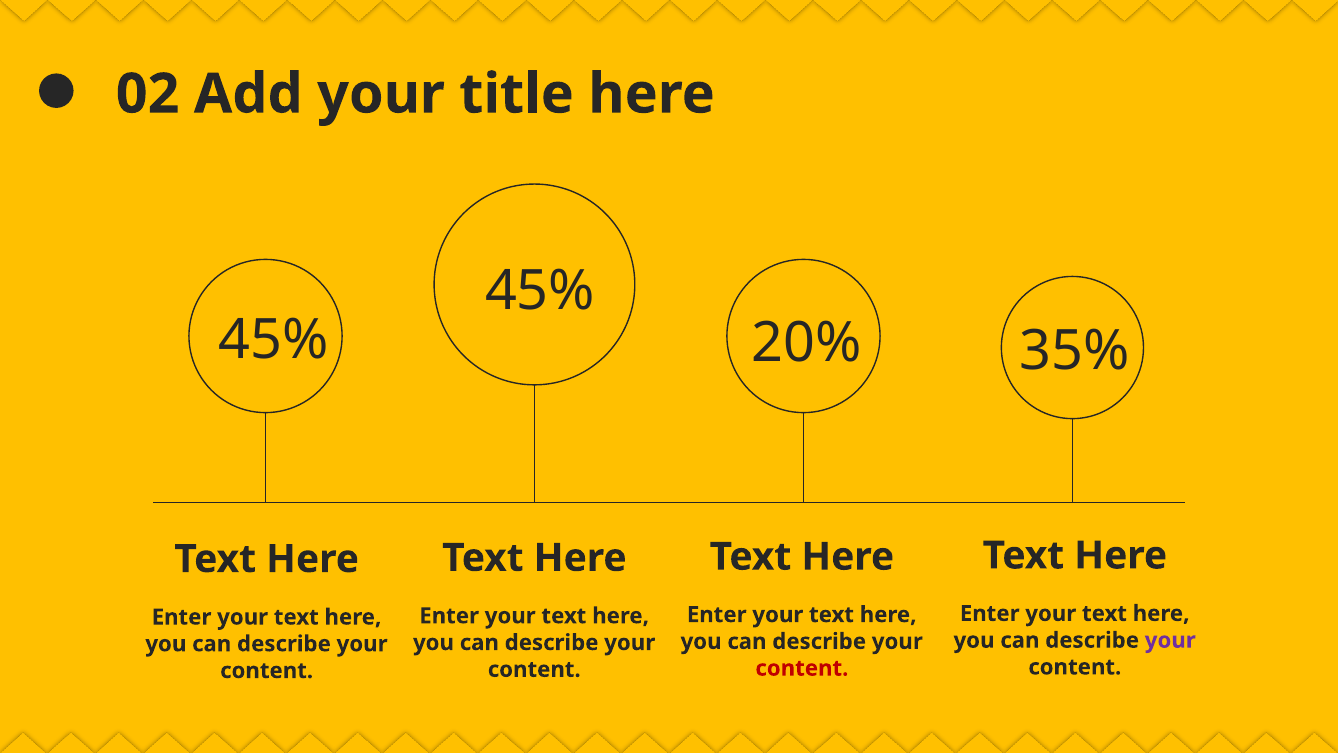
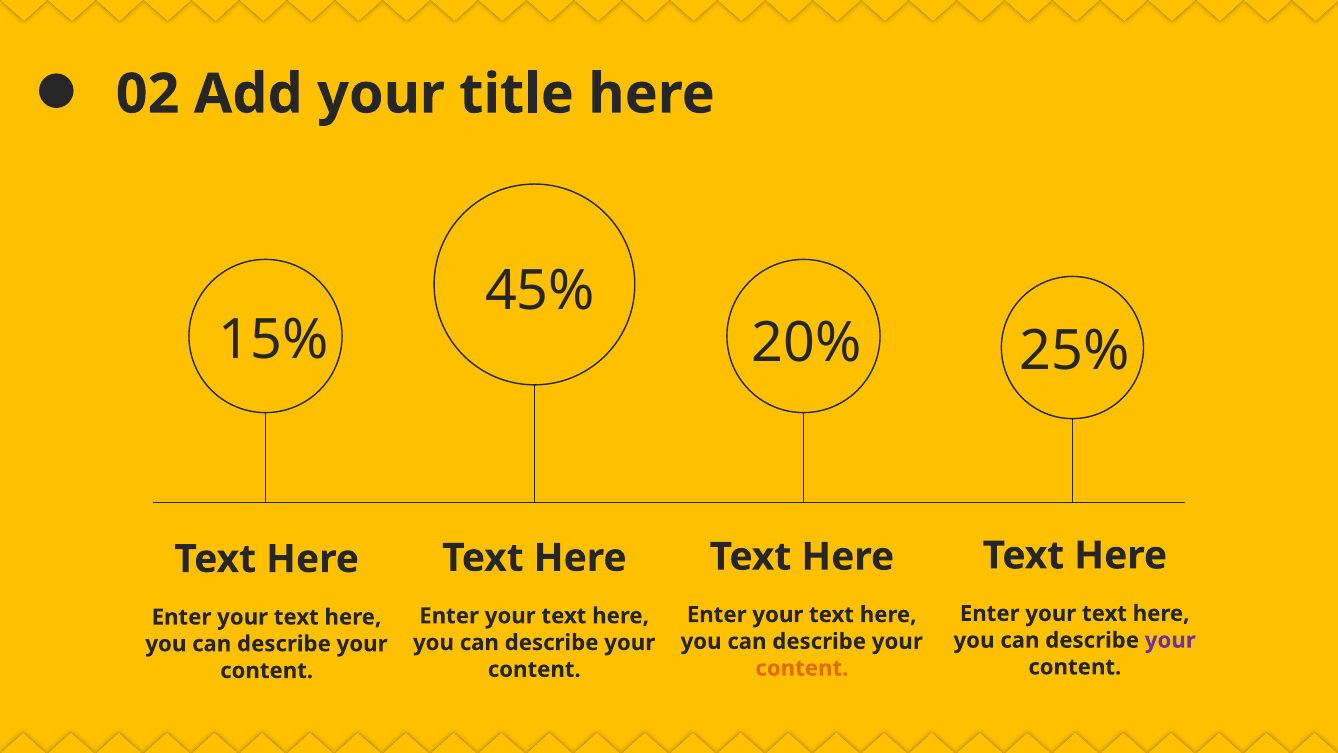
45%: 45% -> 15% (273, 340)
35%: 35% -> 25% (1075, 351)
content colour: red -> orange (802, 668)
